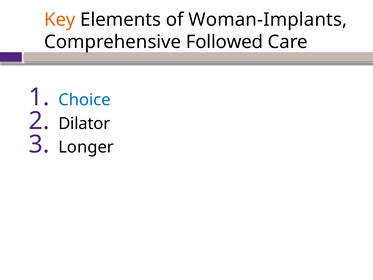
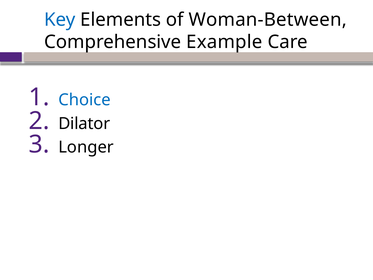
Key colour: orange -> blue (60, 20)
Woman-Implants: Woman-Implants -> Woman-Between (268, 20)
Followed: Followed -> Example (224, 42)
